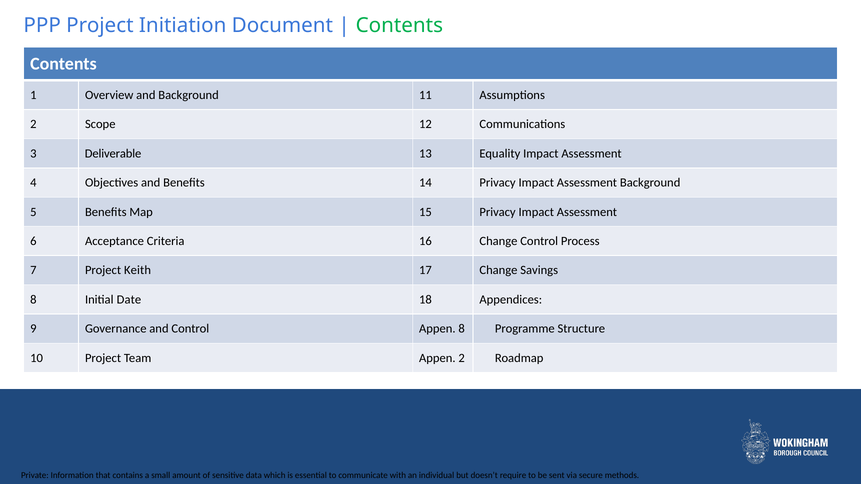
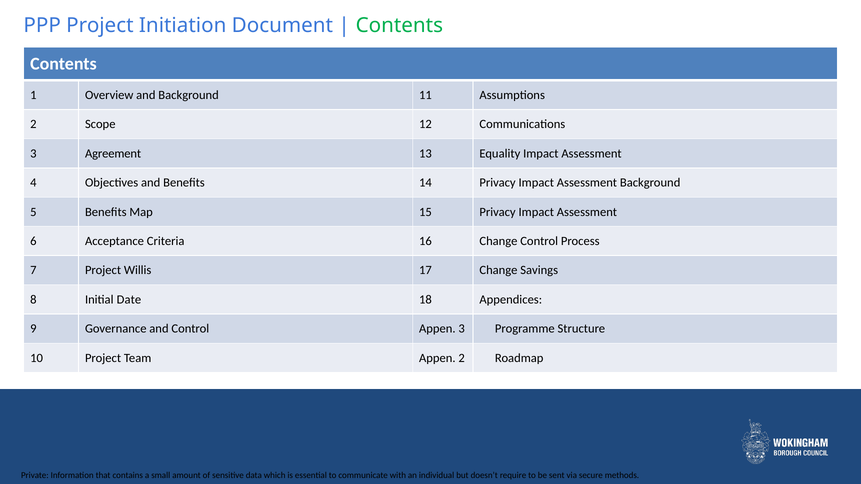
Deliverable: Deliverable -> Agreement (113, 154)
Keith: Keith -> Willis (138, 271)
Appen 8: 8 -> 3 (462, 329)
